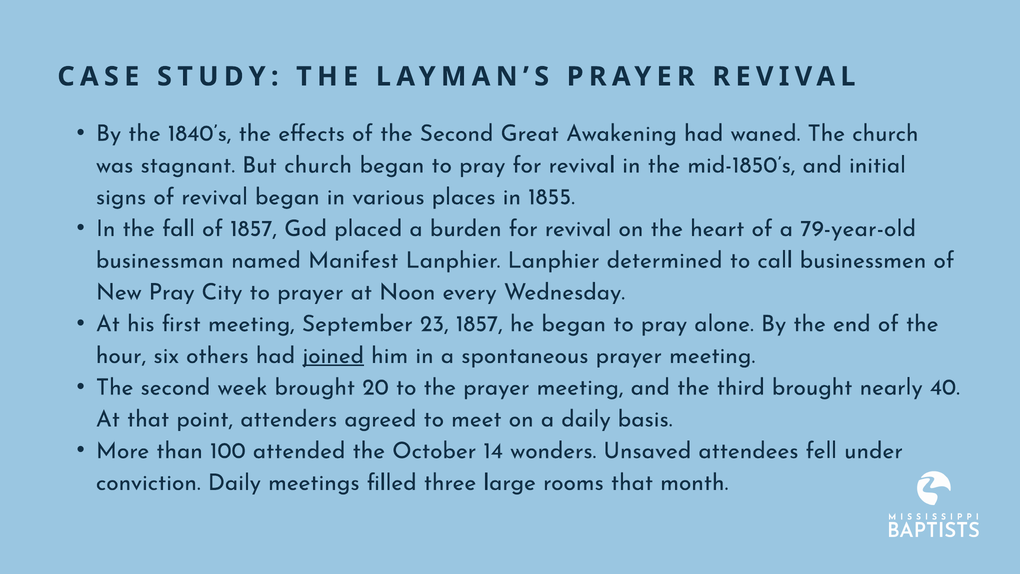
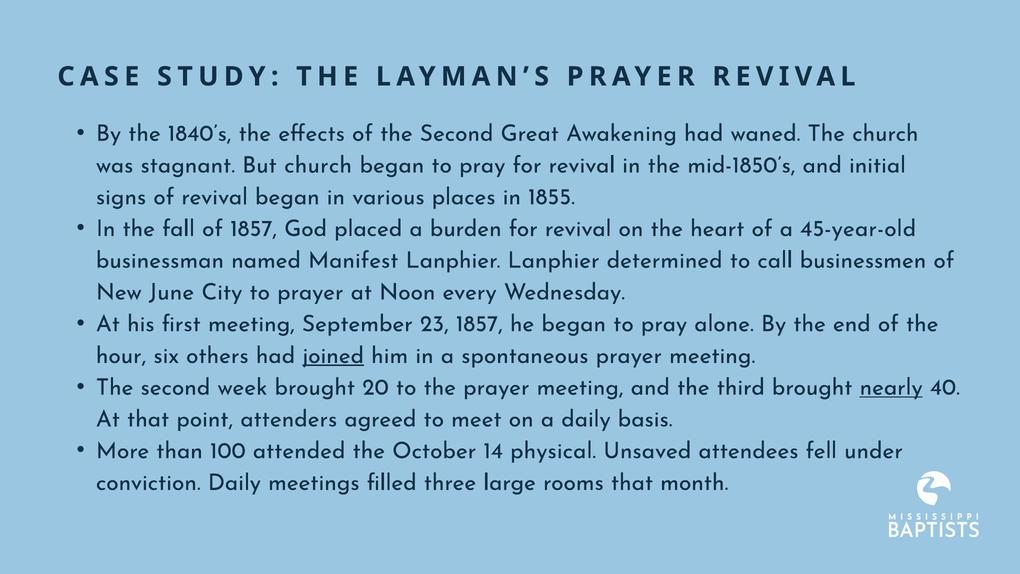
79-year-old: 79-year-old -> 45-year-old (858, 228)
New Pray: Pray -> June (171, 292)
nearly underline: none -> present (891, 387)
wonders: wonders -> physical (553, 450)
